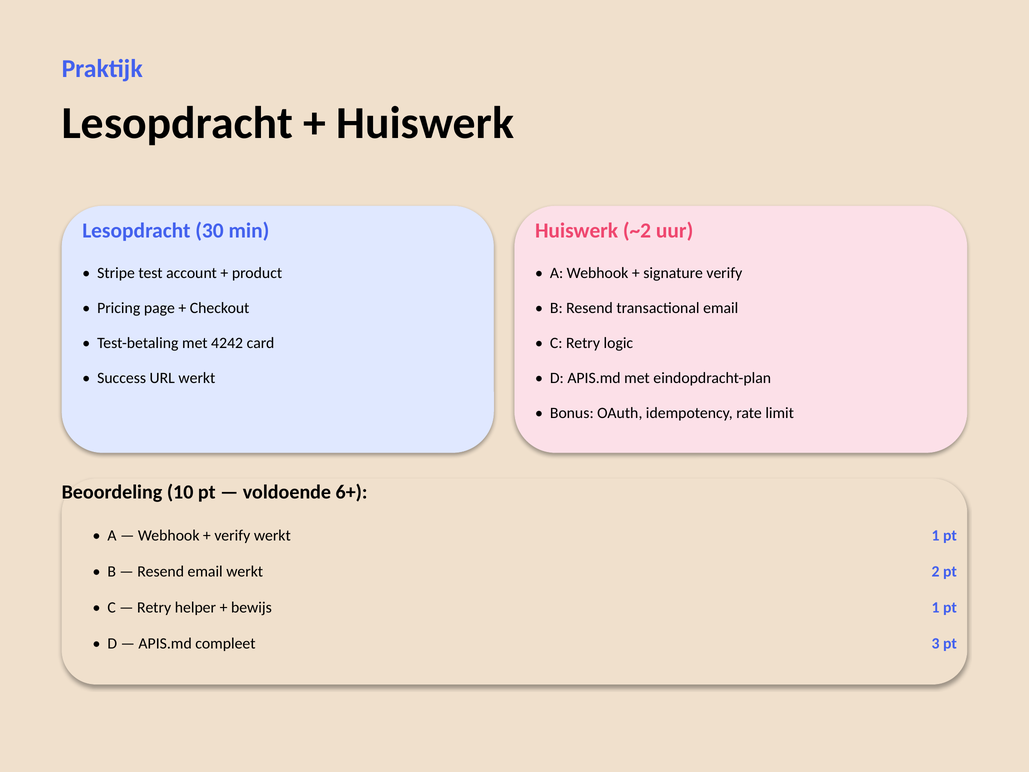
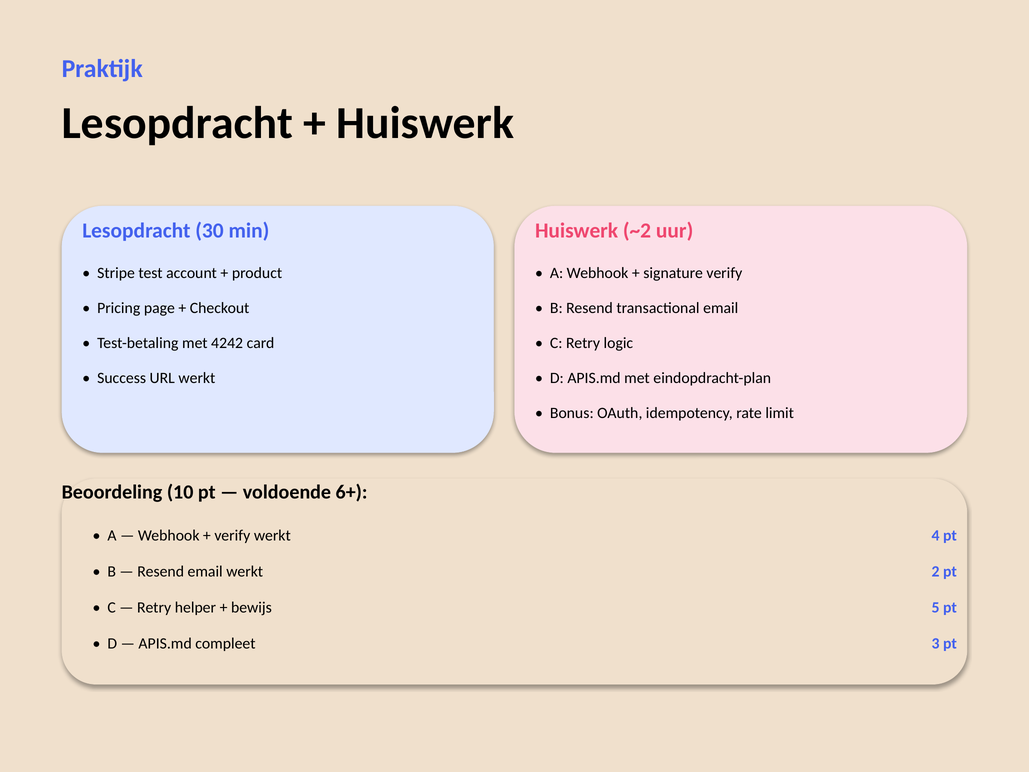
werkt 1: 1 -> 4 (936, 535)
bewijs 1: 1 -> 5 (936, 607)
